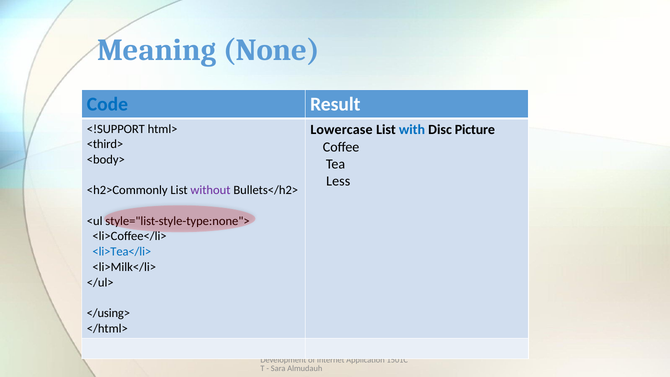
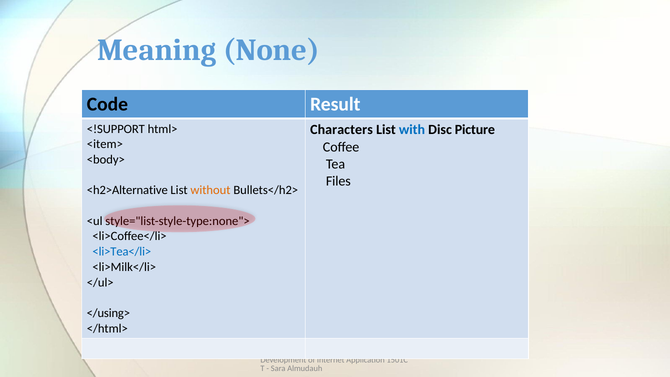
Code colour: blue -> black (107, 104)
Lowercase: Lowercase -> Characters (342, 130)
<third>: <third> -> <item> (105, 144)
Less: Less -> Files (338, 181)
<h2>Commonly: <h2>Commonly -> <h2>Alternative (127, 190)
without colour: purple -> orange (210, 190)
